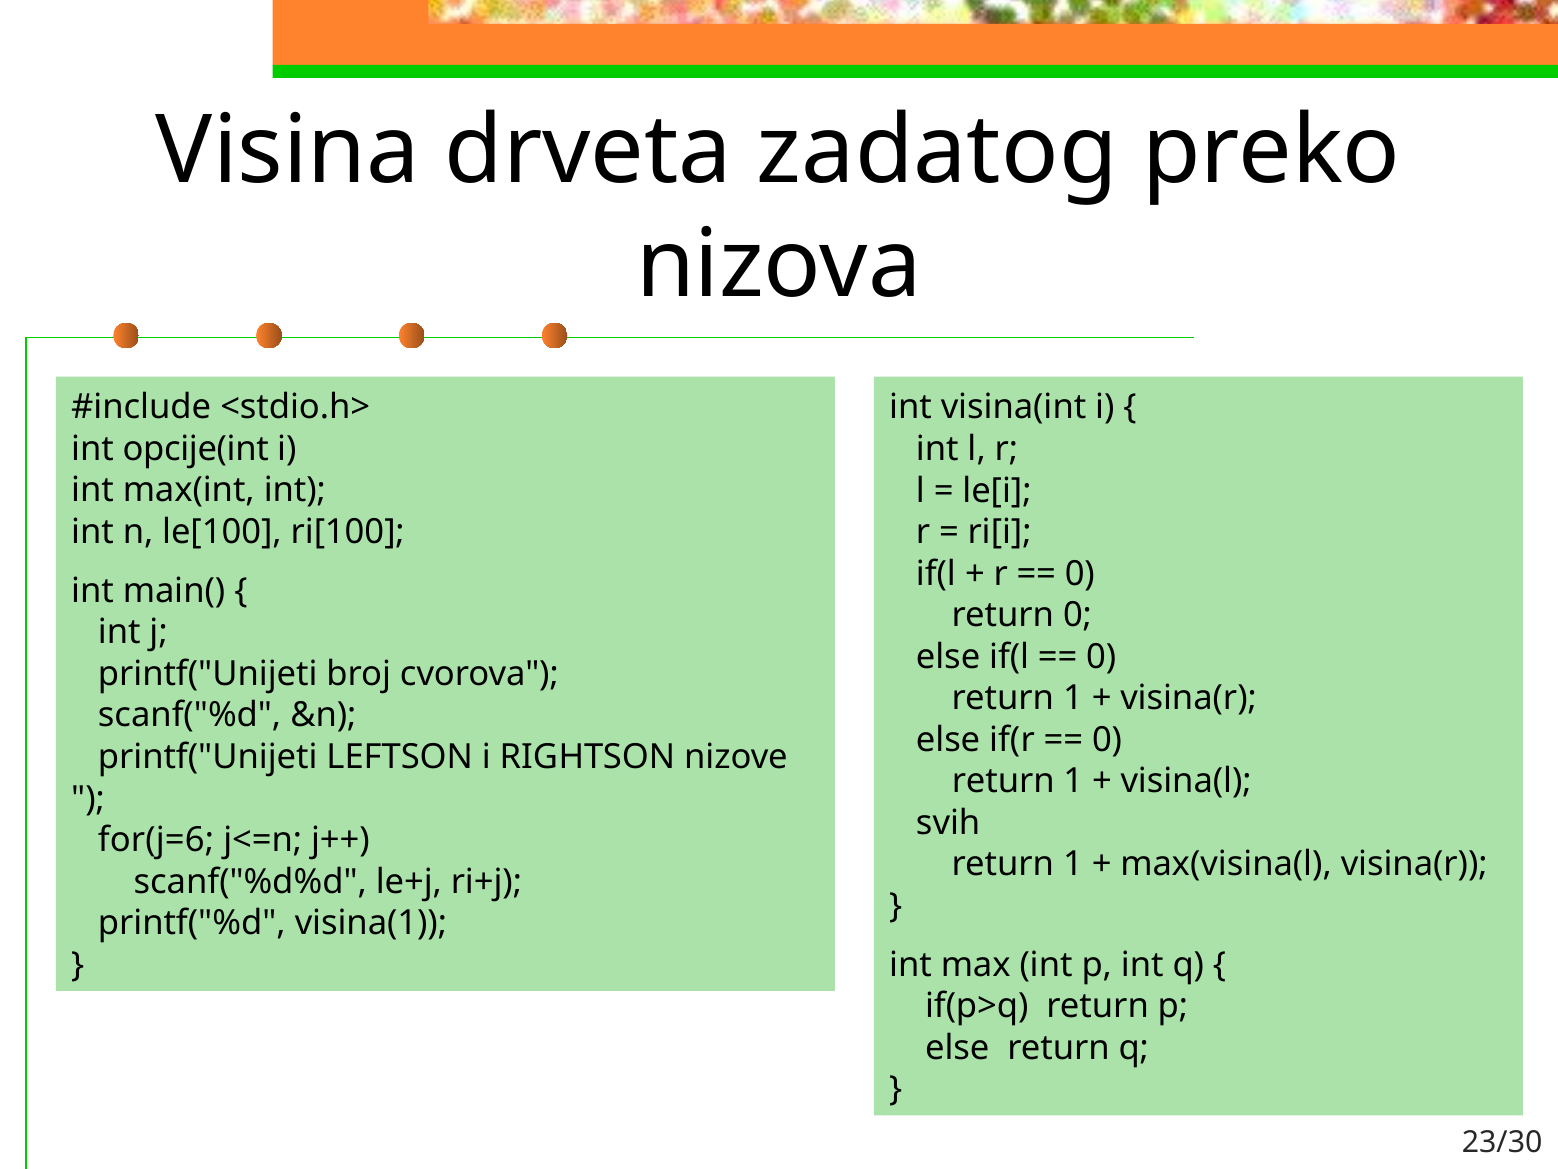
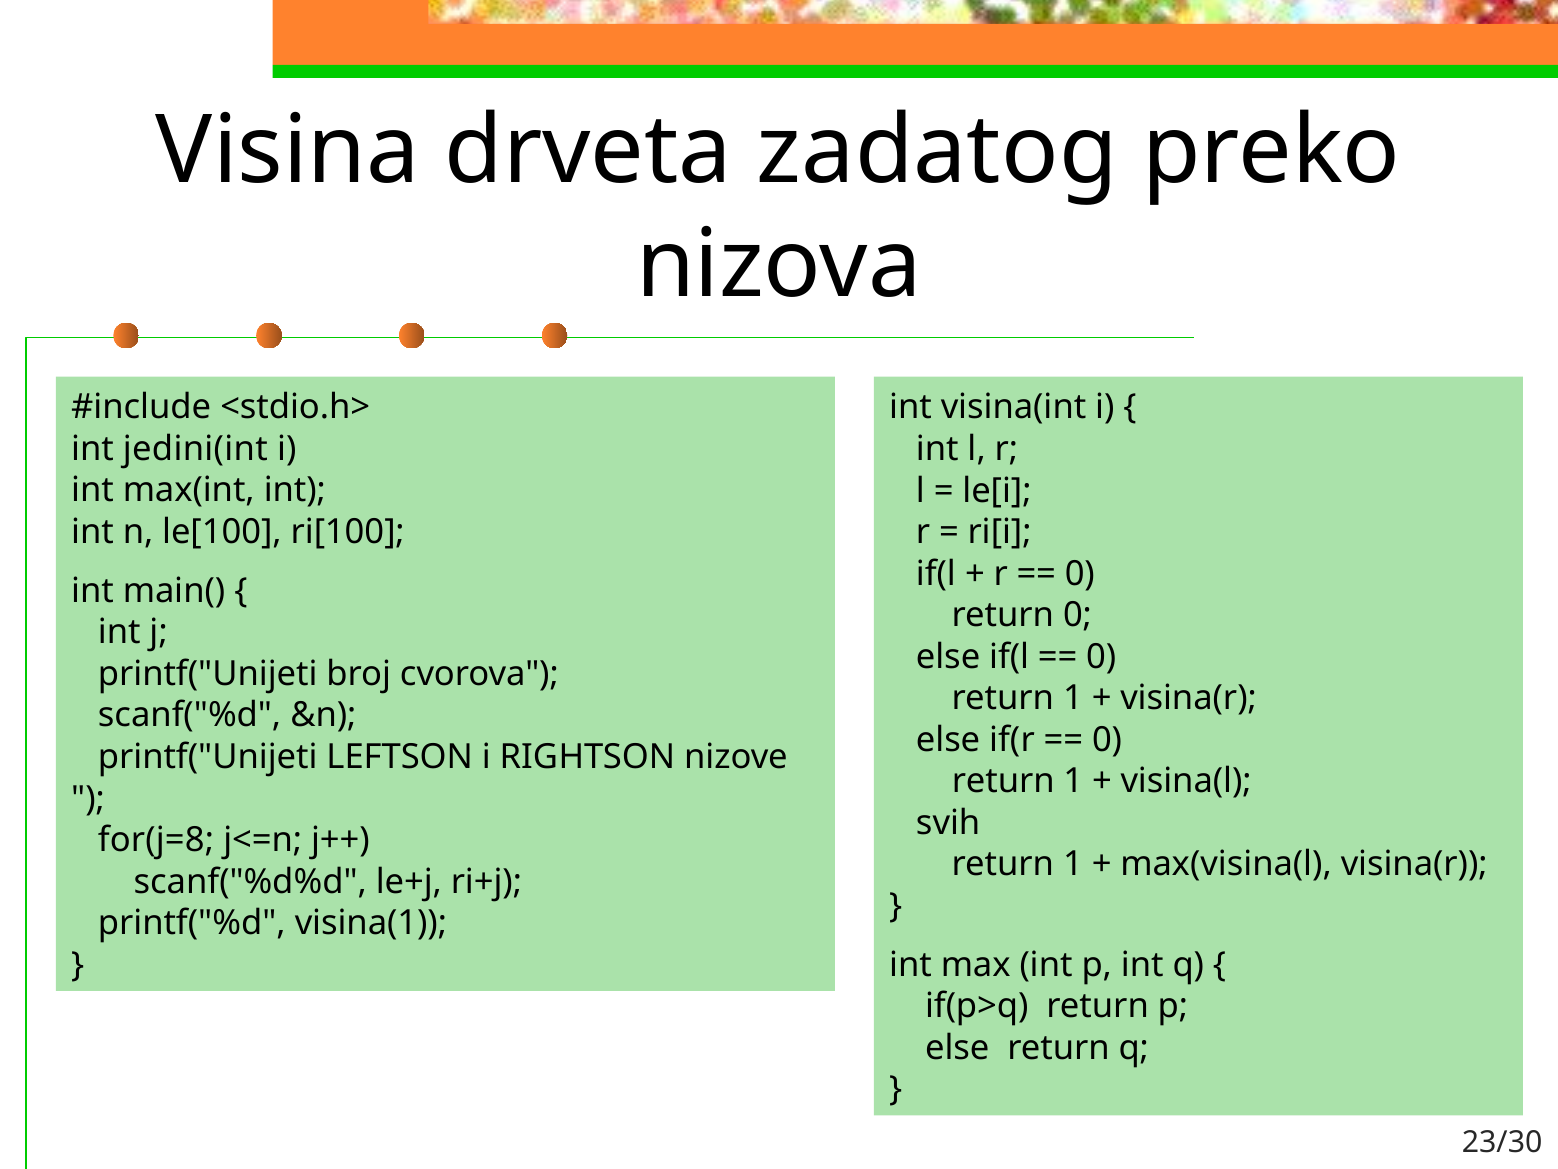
opcije(int: opcije(int -> jedini(int (195, 449)
for(j=6: for(j=6 -> for(j=8 (156, 840)
